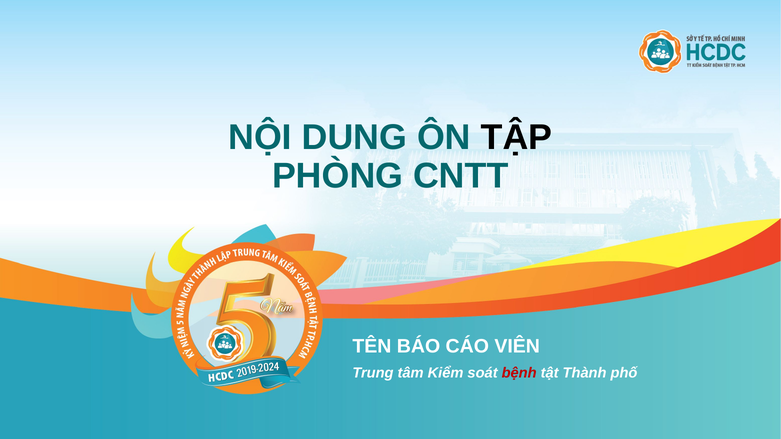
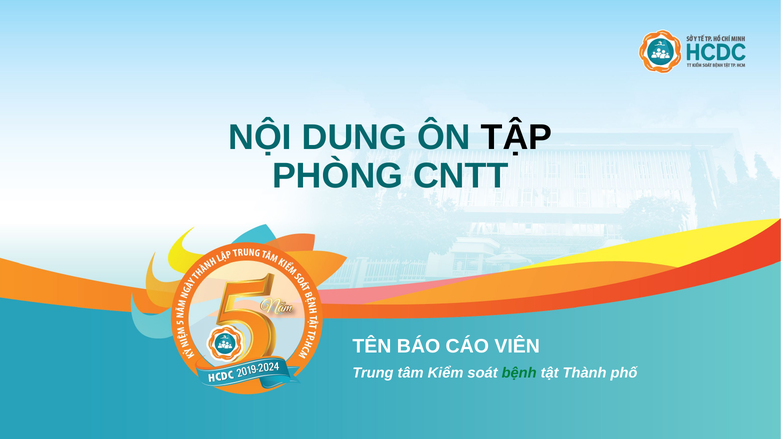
bệnh colour: red -> green (519, 373)
